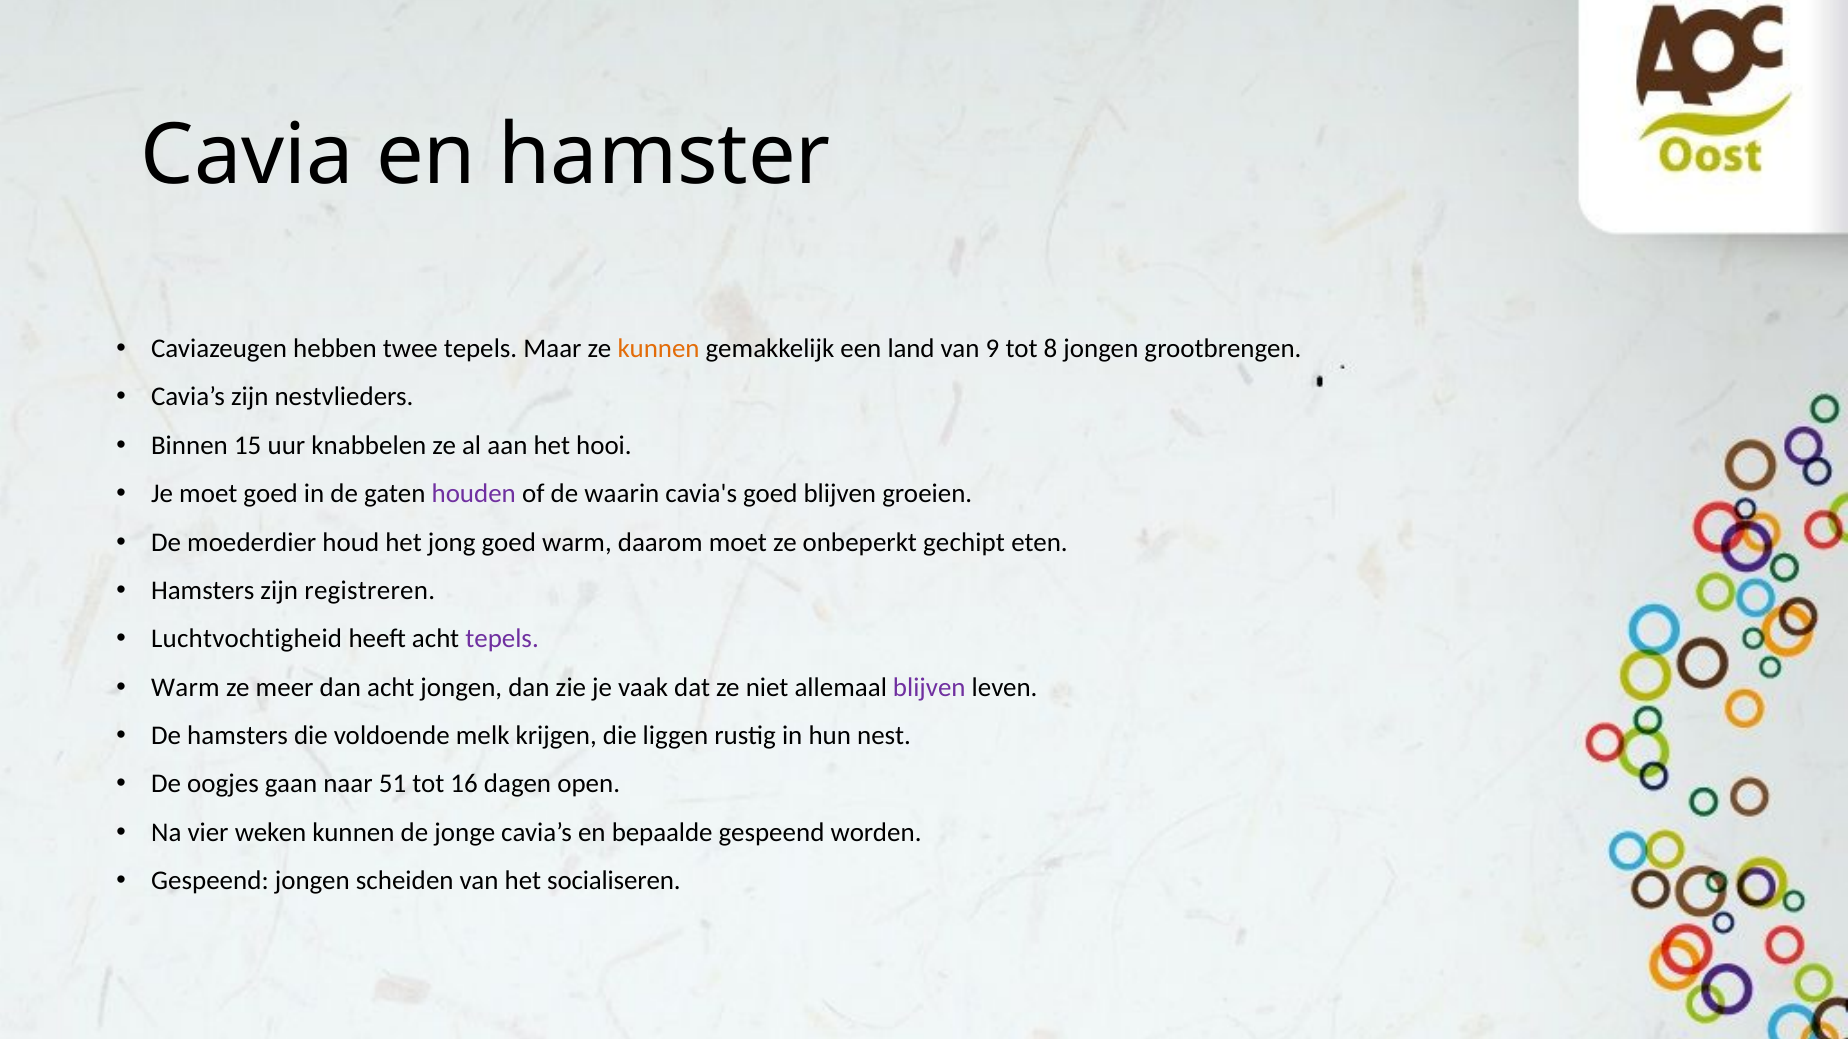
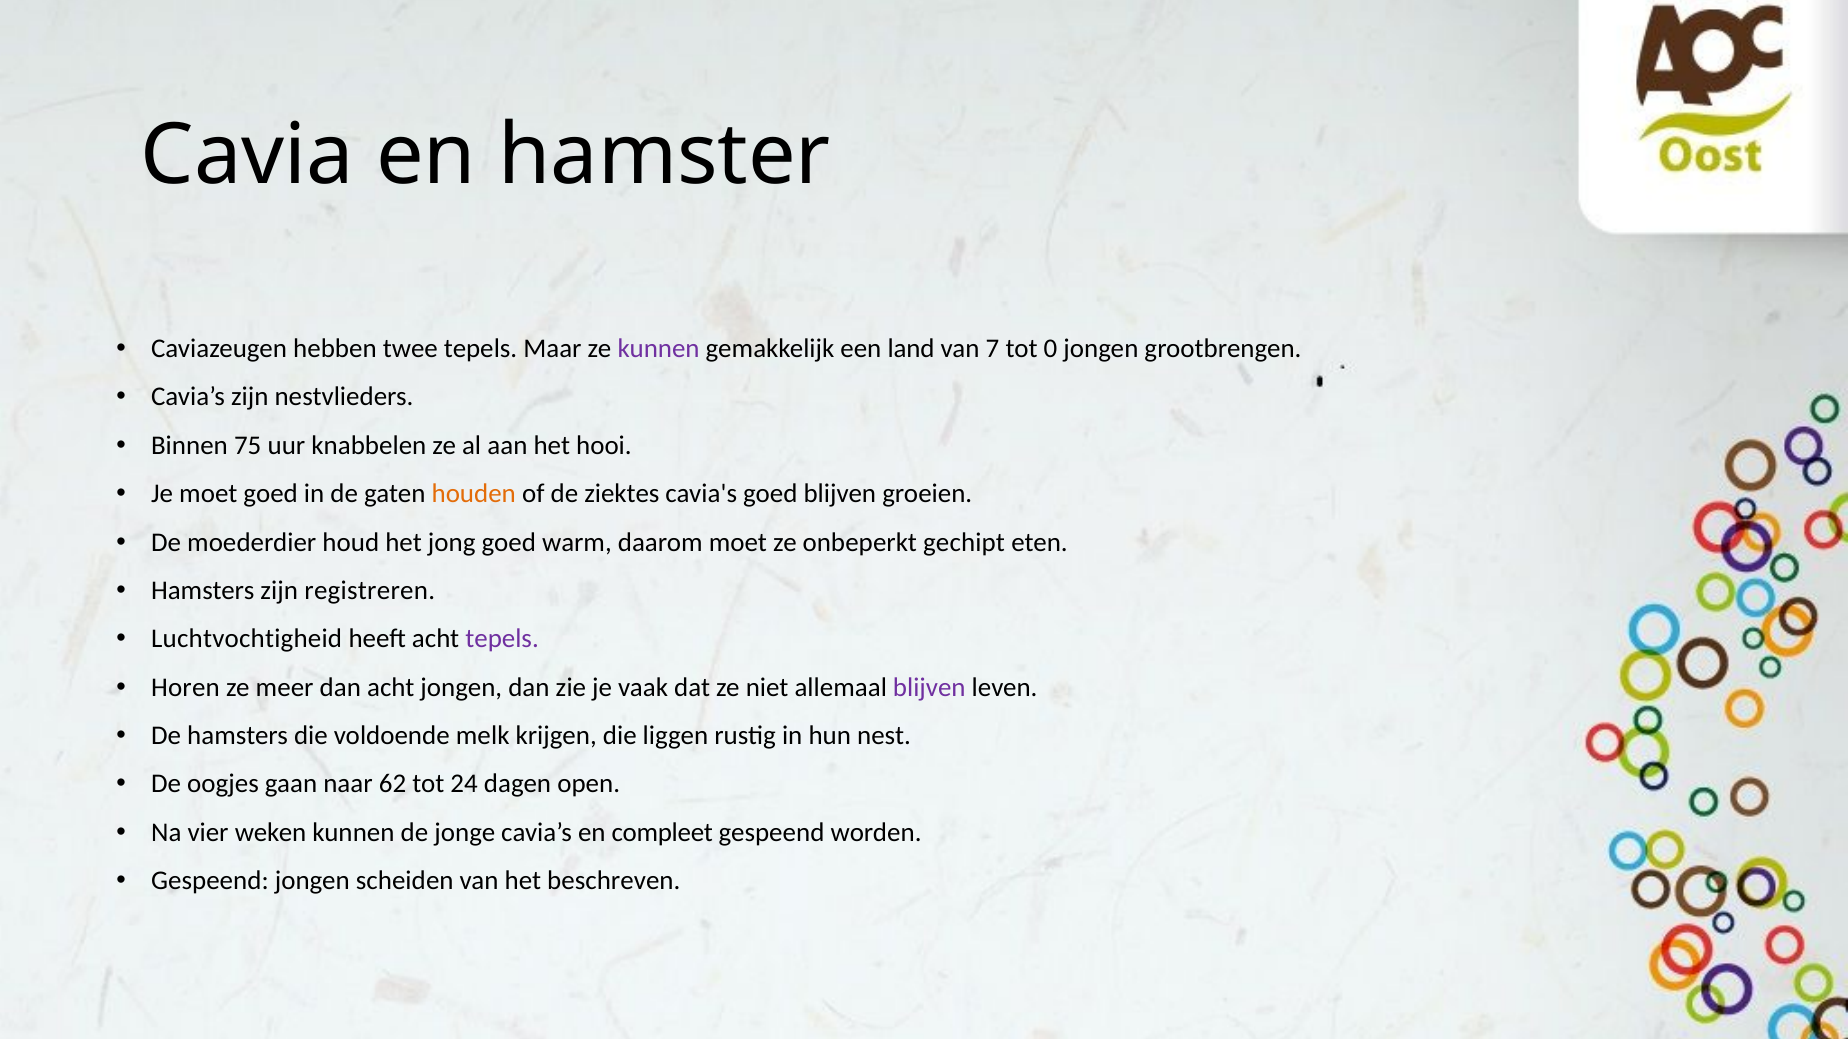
kunnen colour: orange -> purple (659, 349)
9: 9 -> 7 (992, 349)
8: 8 -> 0 (1050, 349)
15: 15 -> 75 (248, 446)
houden colour: purple -> orange (474, 494)
waarin: waarin -> ziektes (622, 494)
Warm: Warm -> Horen (185, 688)
51: 51 -> 62 (393, 784)
16: 16 -> 24 (464, 784)
bepaalde: bepaalde -> compleet (662, 833)
socialiseren: socialiseren -> beschreven (614, 881)
